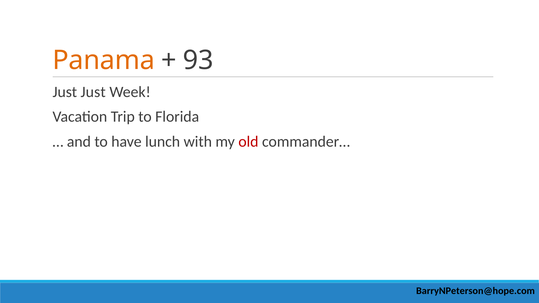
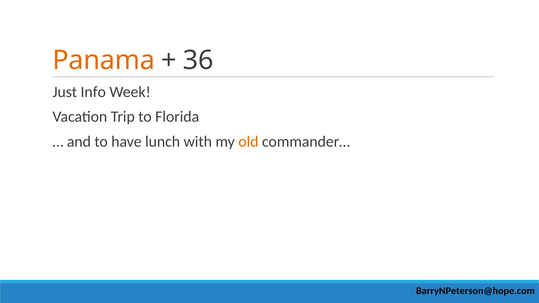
93: 93 -> 36 (198, 60)
Just Just: Just -> Info (93, 92)
old colour: red -> orange (248, 142)
